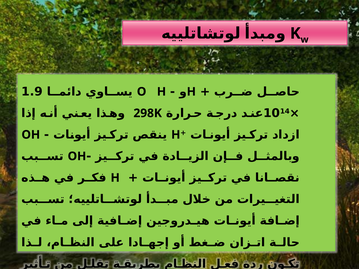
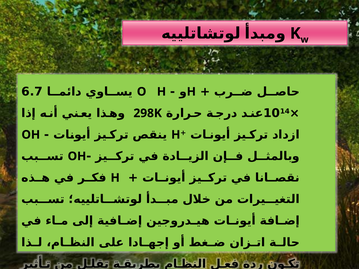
1.9: 1.9 -> 6.7 (32, 92)
